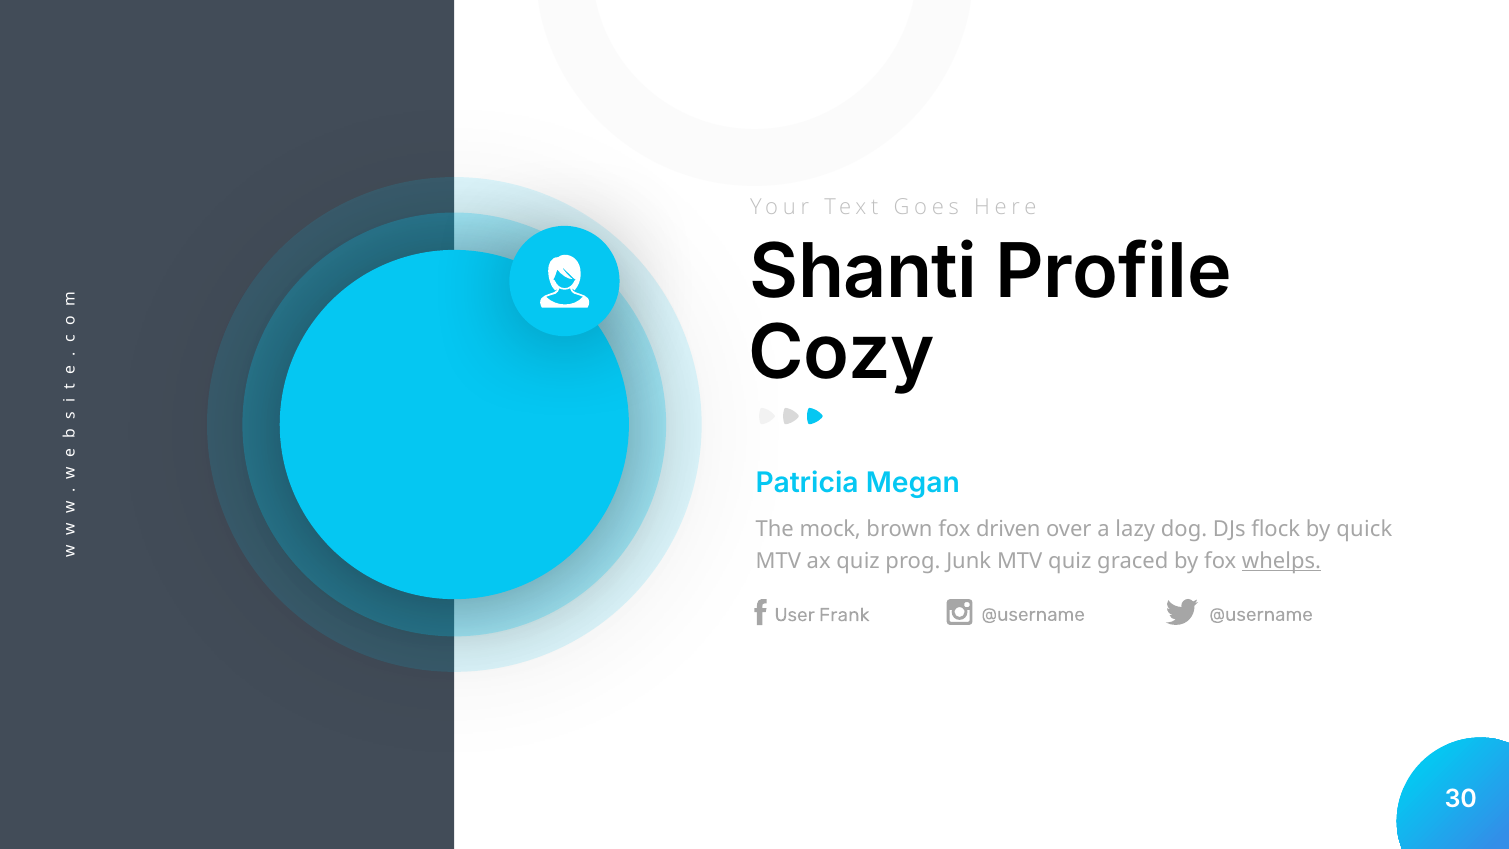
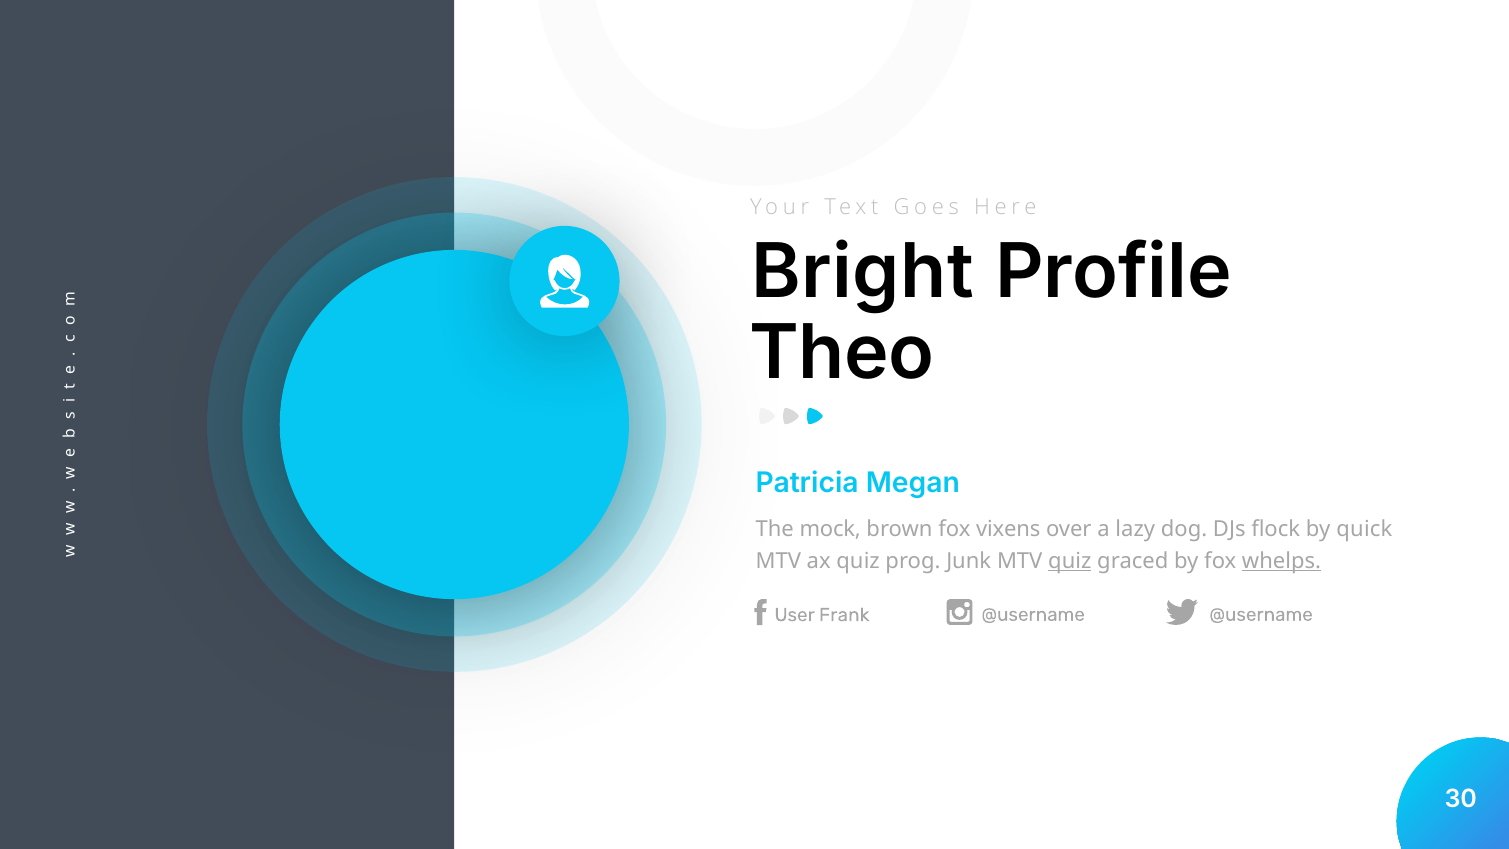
Shanti: Shanti -> Bright (863, 272)
Cozy: Cozy -> Theo (842, 354)
driven: driven -> vixens (1008, 529)
quiz underline: none -> present (1070, 561)
